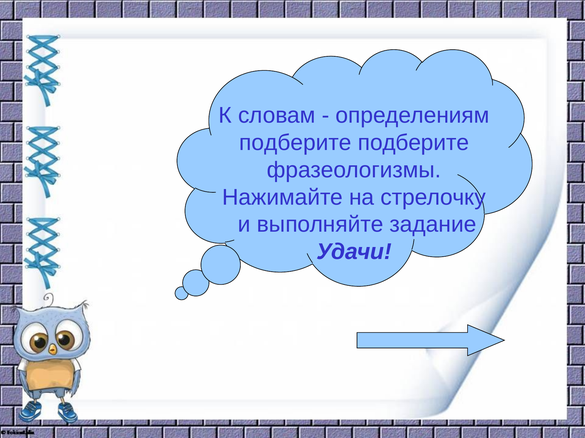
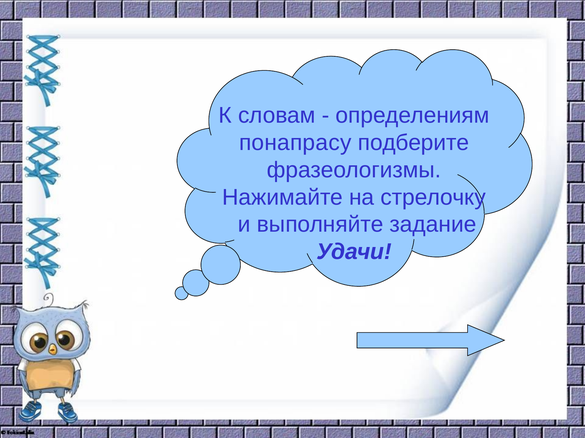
подберите: подберите -> понапрасу (295, 143)
